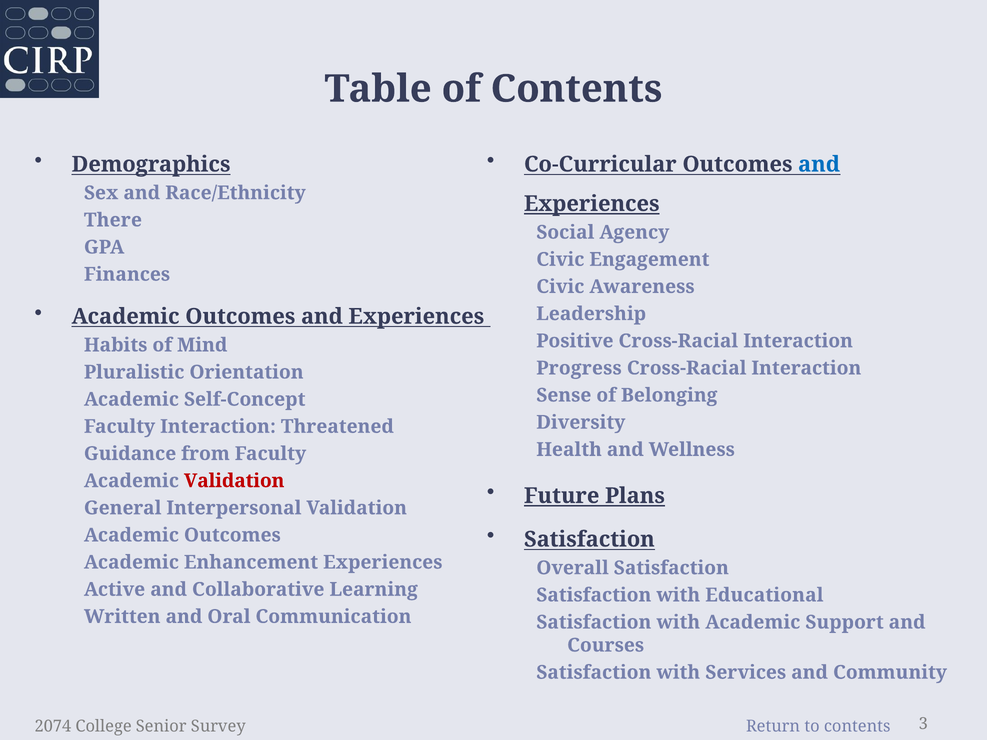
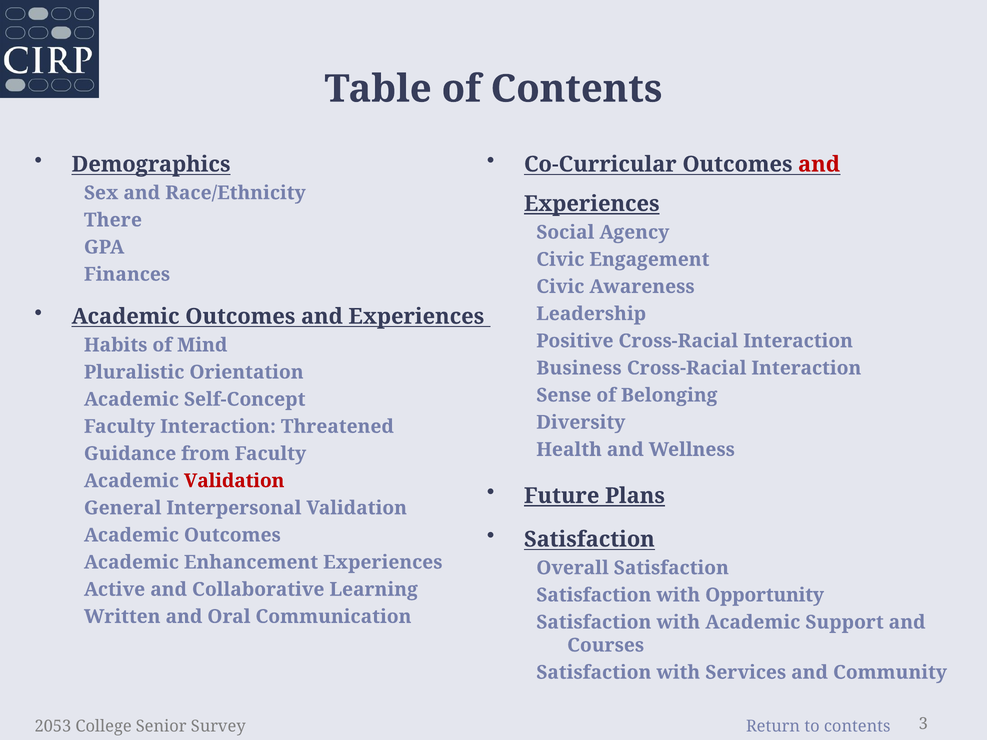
and colour: blue -> red (819, 164)
Progress: Progress -> Business (579, 368)
Educational: Educational -> Opportunity (765, 595)
2074: 2074 -> 2053 (53, 727)
